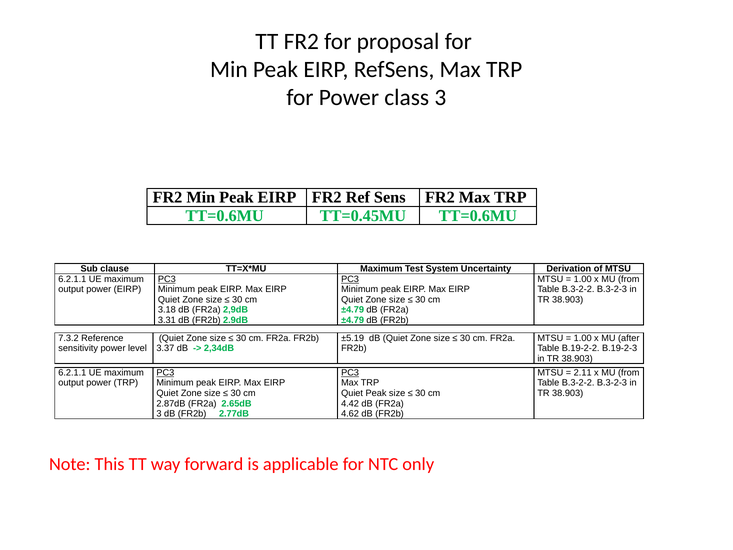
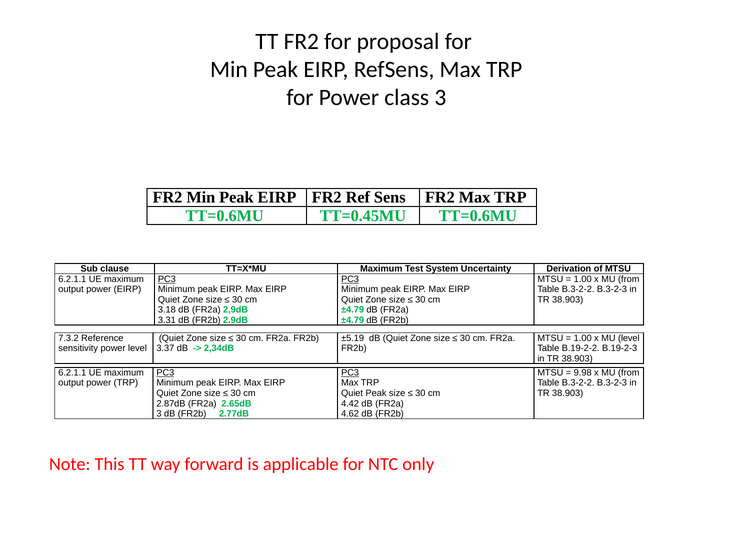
MU after: after -> level (629, 338)
2.11: 2.11 -> 9.98 (583, 373)
